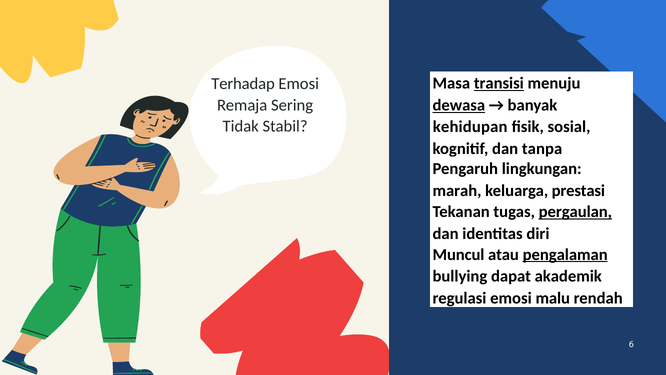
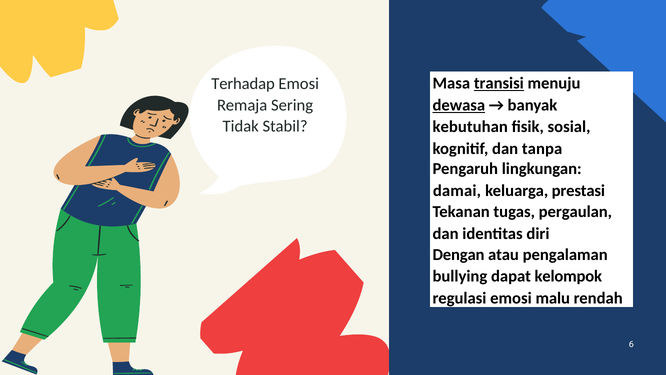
kehidupan: kehidupan -> kebutuhan (470, 127)
marah: marah -> damai (457, 191)
pergaulan underline: present -> none (575, 211)
Muncul: Muncul -> Dengan (459, 254)
pengalaman underline: present -> none (565, 254)
akademik: akademik -> kelompok (568, 276)
